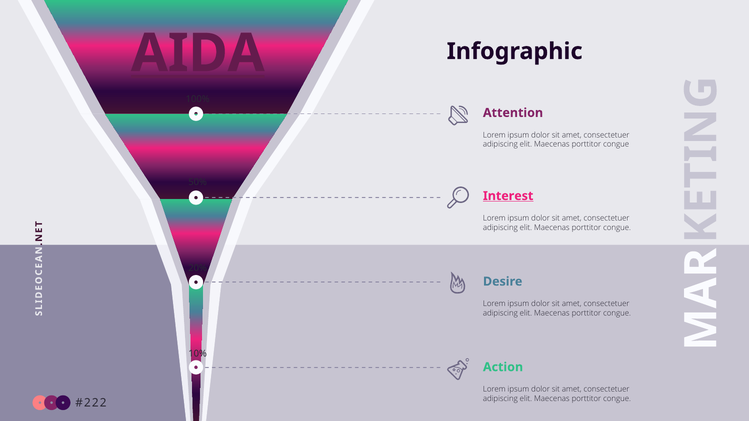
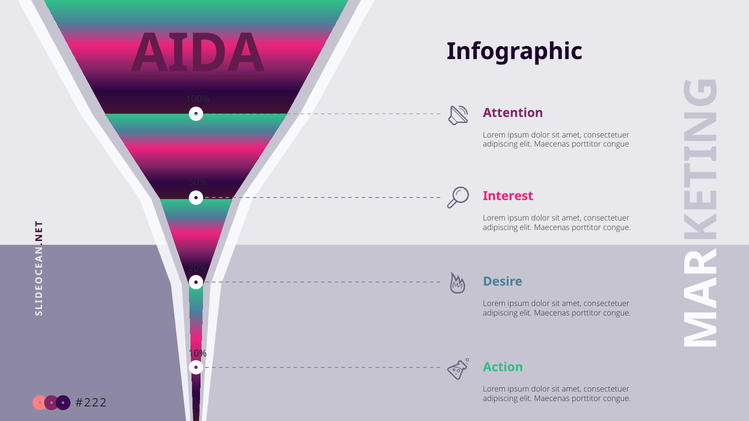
Interest underline: present -> none (508, 196)
